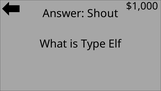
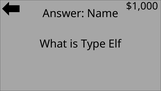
Shout: Shout -> Name (103, 13)
